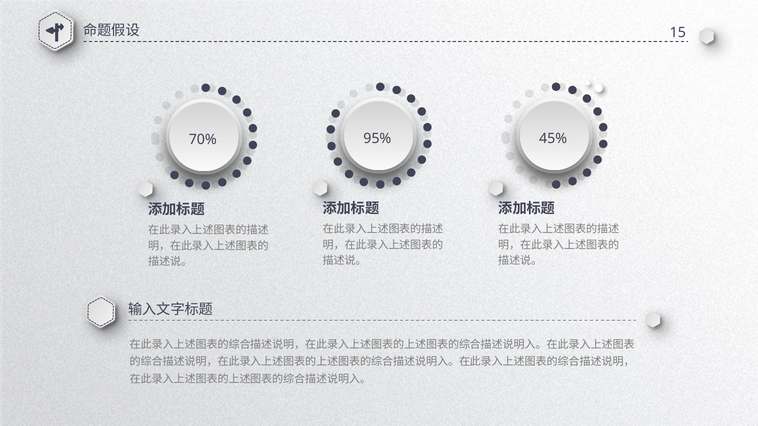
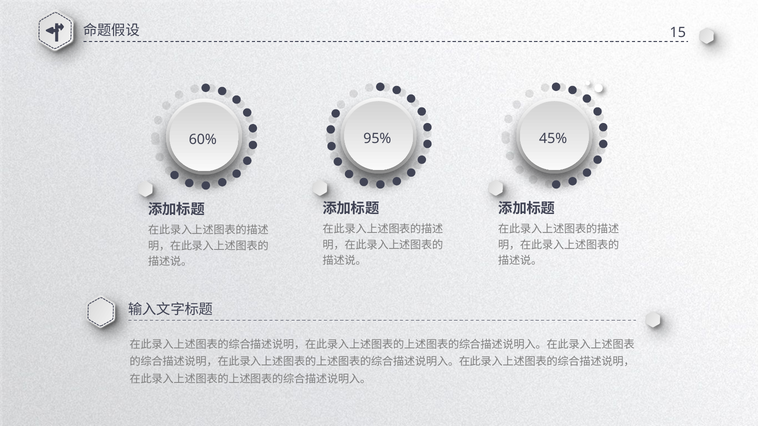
70%: 70% -> 60% (203, 140)
